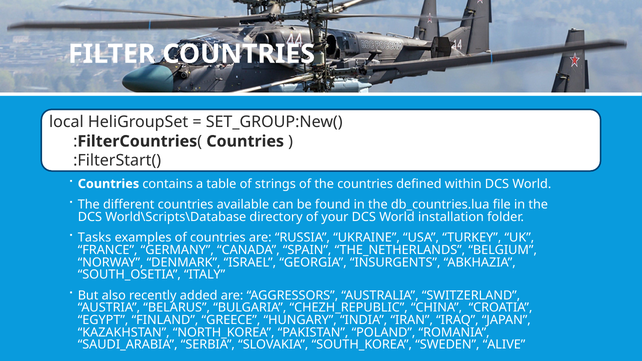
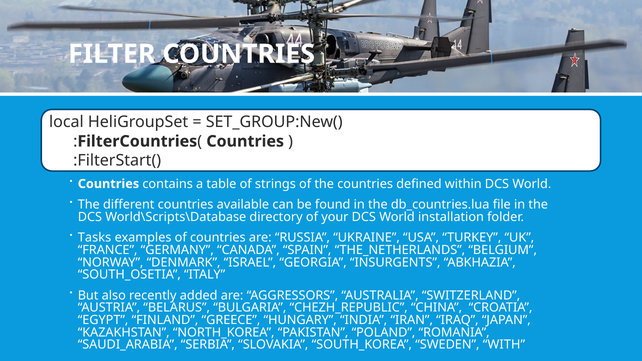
ALIVE: ALIVE -> WITH (504, 345)
